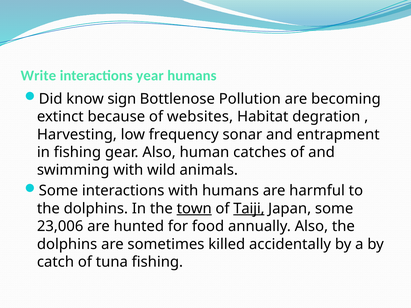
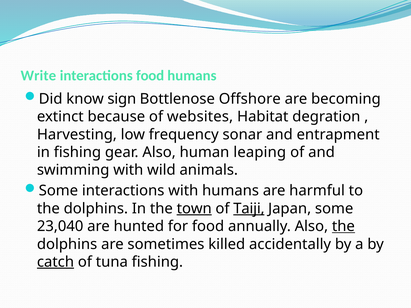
interactions year: year -> food (150, 76)
Pollution: Pollution -> Offshore (250, 99)
catches: catches -> leaping (260, 152)
23,006: 23,006 -> 23,040 (60, 227)
the underline: none -> present (343, 227)
catch underline: none -> present (55, 262)
